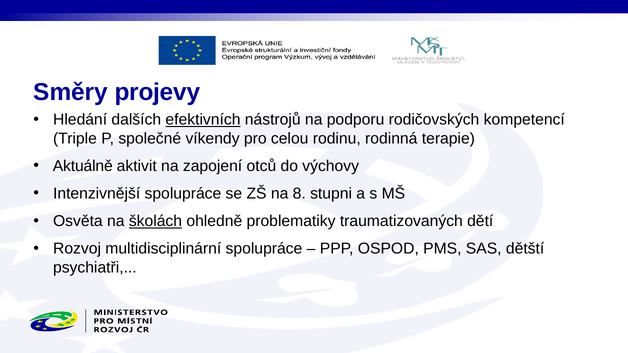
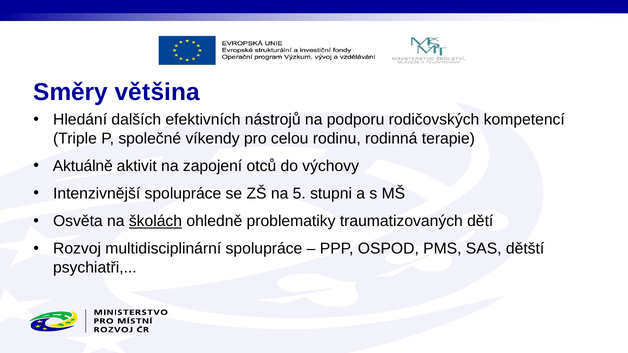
projevy: projevy -> většina (157, 92)
efektivních underline: present -> none (203, 120)
8: 8 -> 5 (299, 194)
